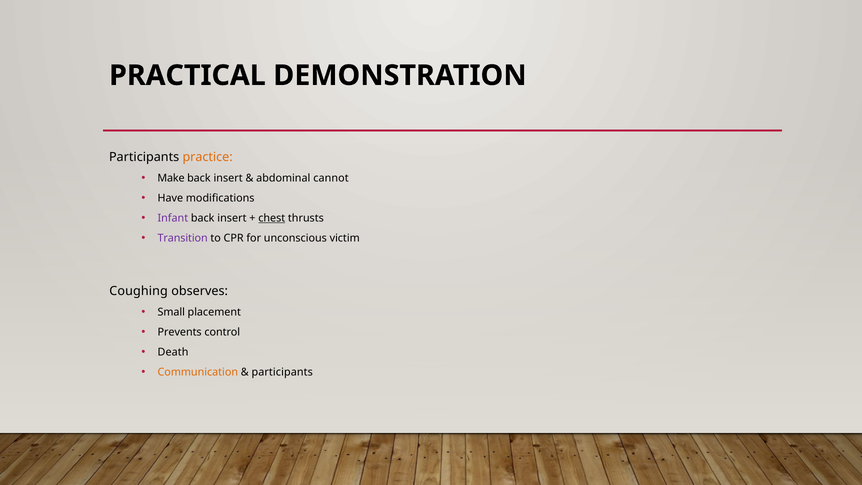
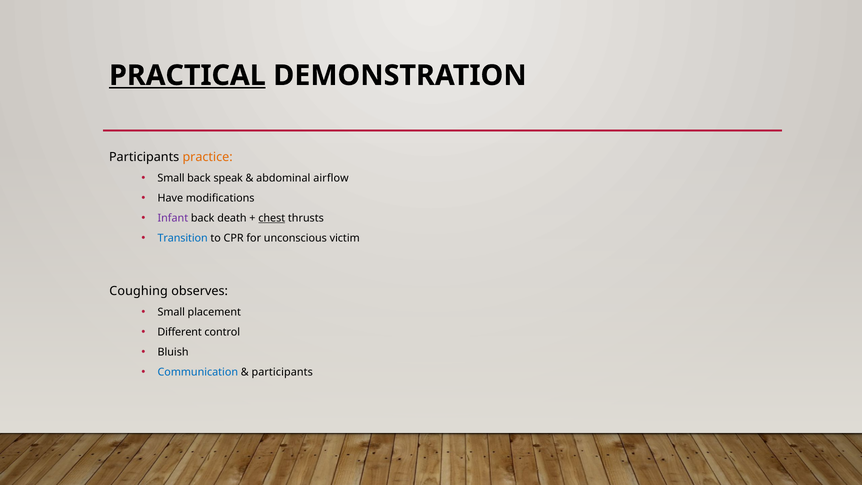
PRACTICAL underline: none -> present (187, 75)
Make: Make -> Small (171, 178)
insert: insert -> speak (228, 178)
cannot: cannot -> airflow (331, 178)
insert: insert -> death (232, 218)
Transition colour: purple -> blue (183, 238)
Prevents: Prevents -> Different (180, 332)
Death: Death -> Bluish (173, 352)
Communication colour: orange -> blue (198, 372)
